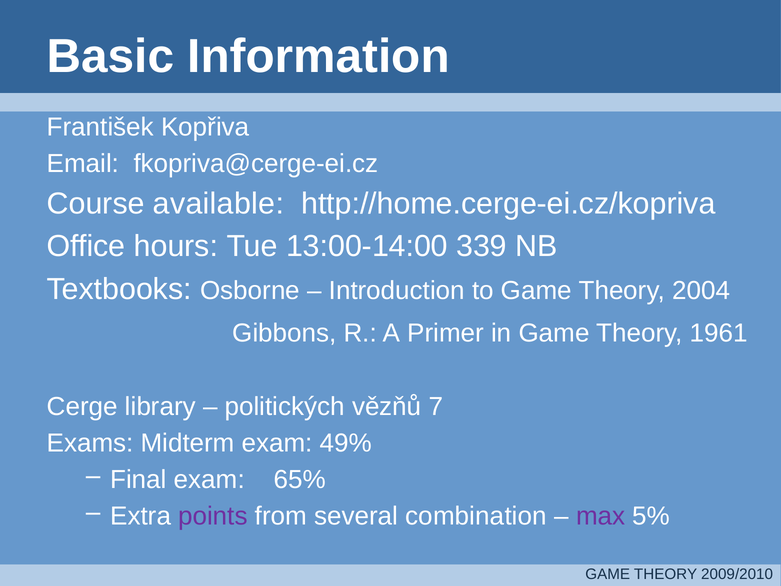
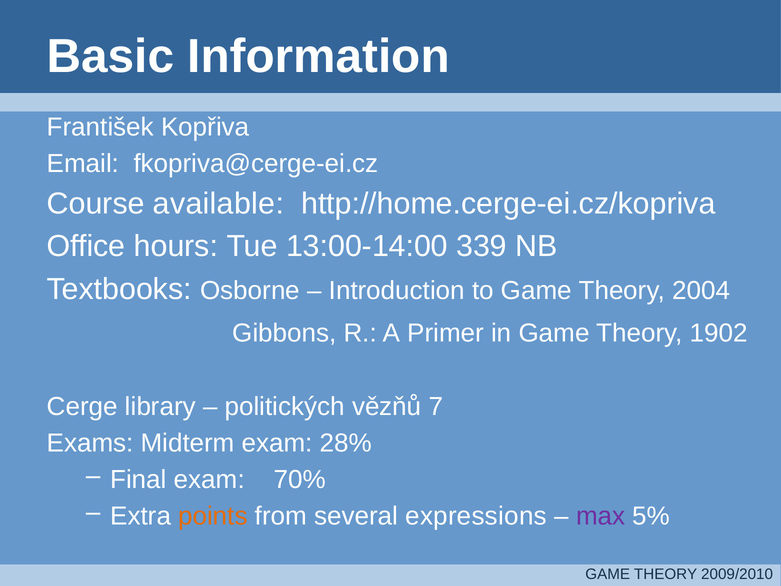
1961: 1961 -> 1902 (719, 333)
49%: 49% -> 28% (346, 443)
65%: 65% -> 70% (300, 480)
points colour: purple -> orange (213, 516)
combination: combination -> expressions (476, 516)
